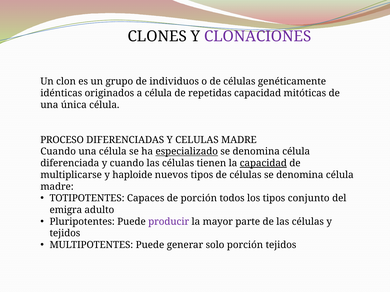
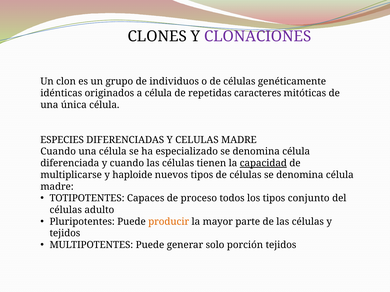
repetidas capacidad: capacidad -> caracteres (258, 93)
PROCESO: PROCESO -> ESPECIES (62, 140)
especializado underline: present -> none (187, 152)
de porción: porción -> proceso (199, 199)
emigra: emigra -> células (66, 210)
producir colour: purple -> orange (169, 222)
